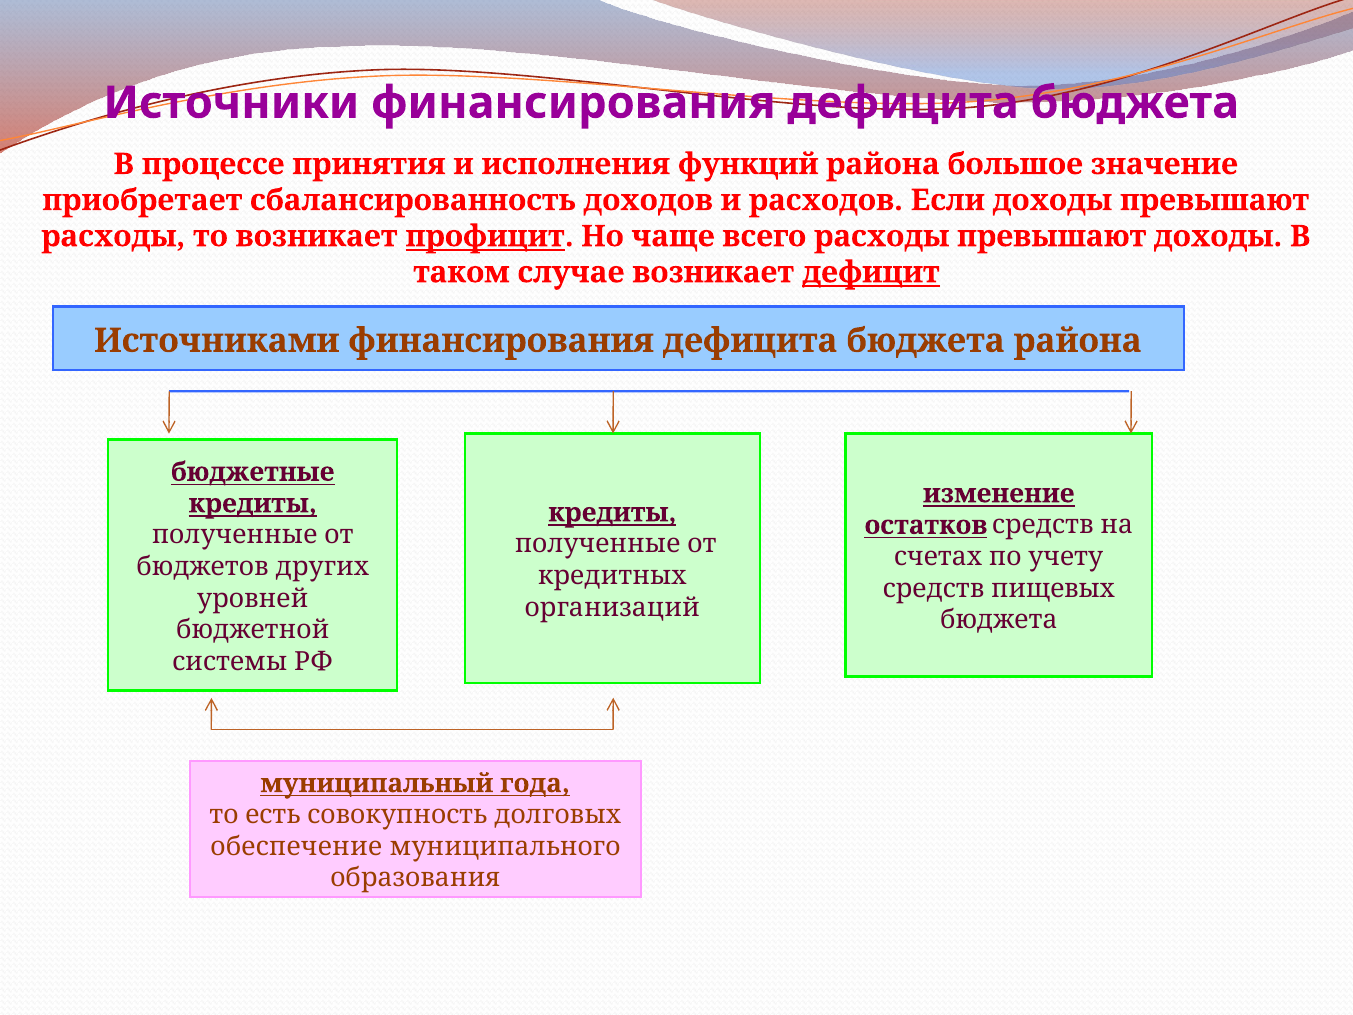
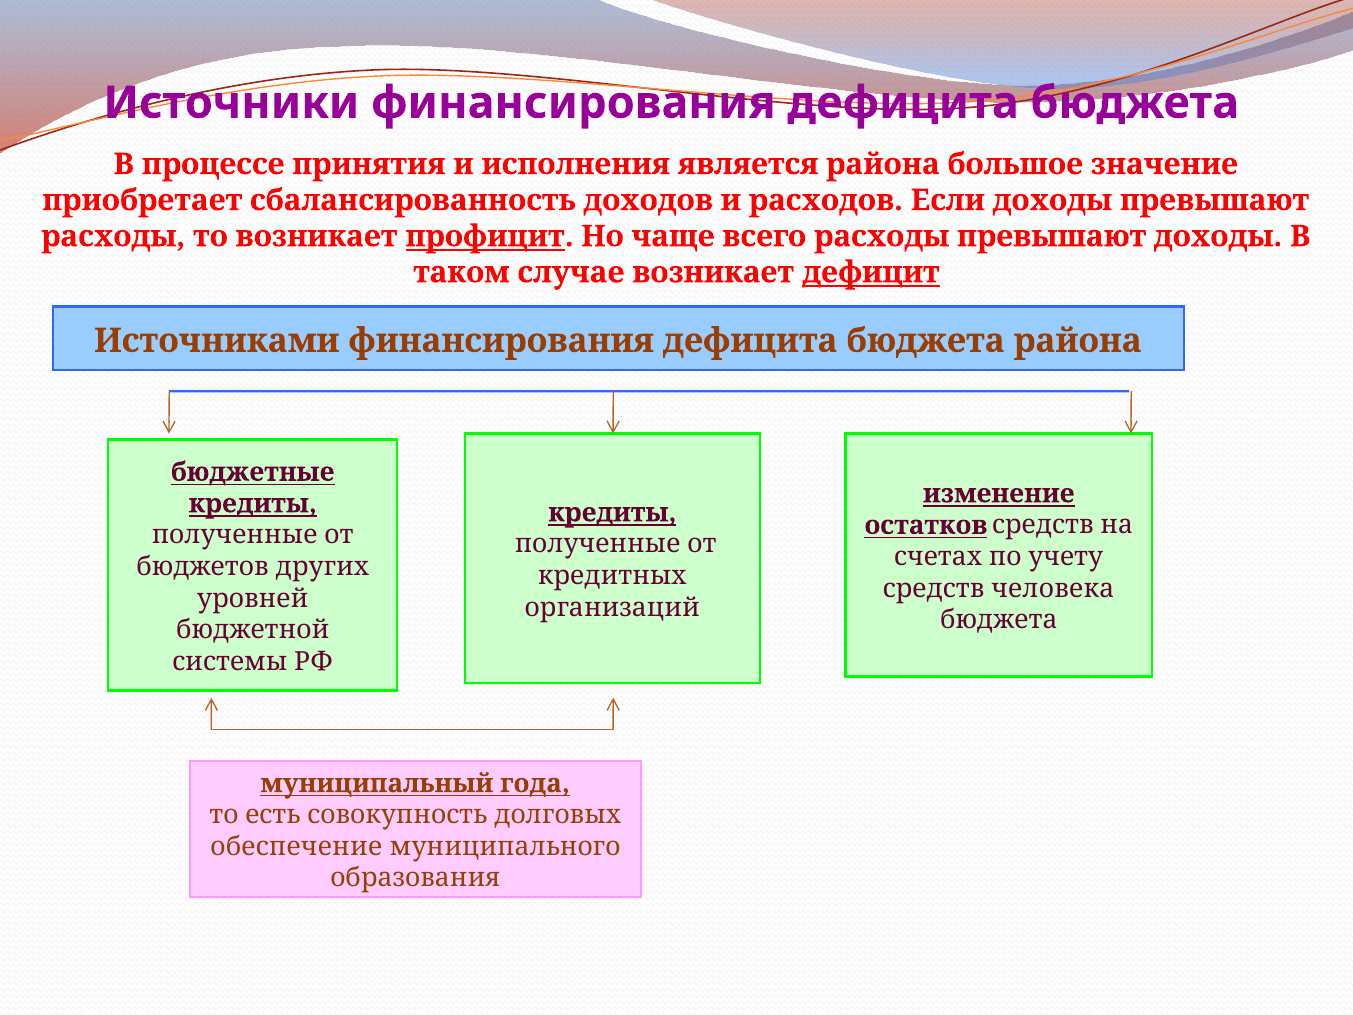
функций: функций -> является (748, 164)
пищевых: пищевых -> человека (1053, 588)
